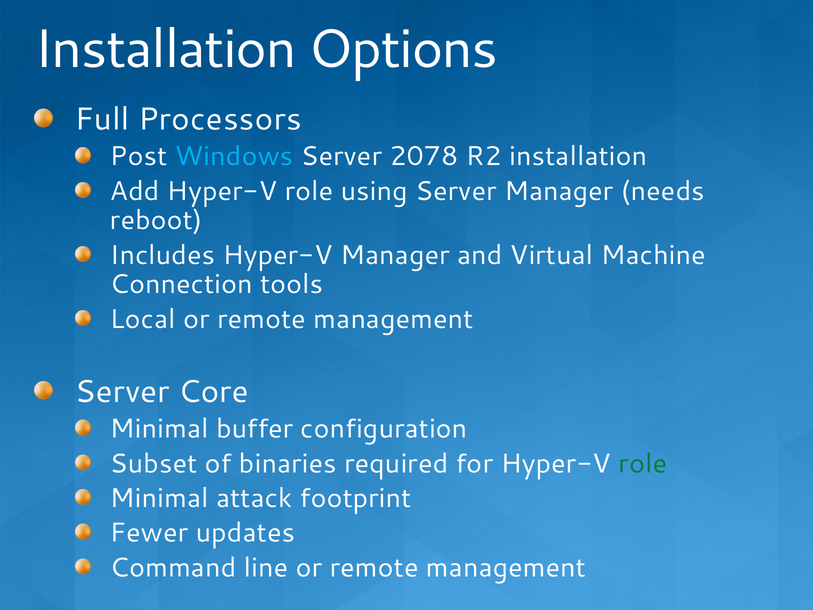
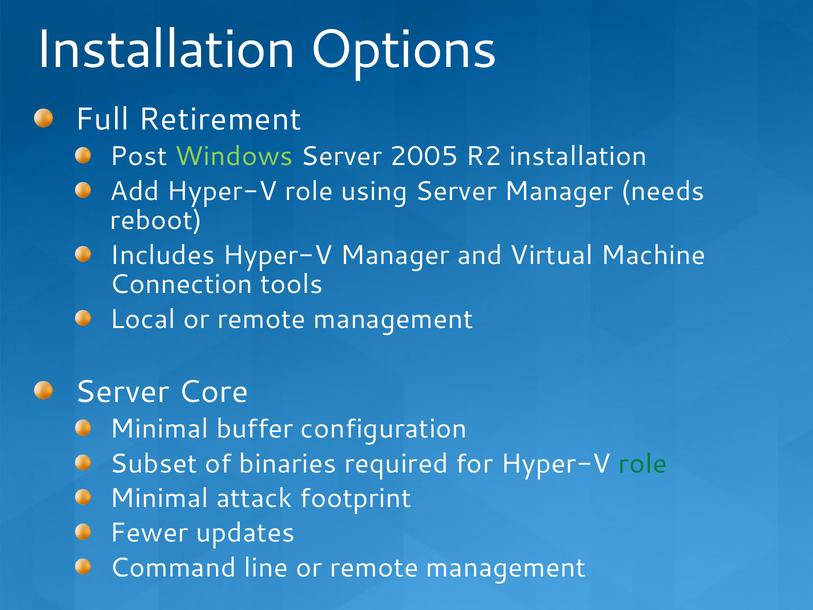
Processors: Processors -> Retirement (220, 119)
Windows colour: light blue -> light green (234, 156)
2078: 2078 -> 2005 (424, 156)
